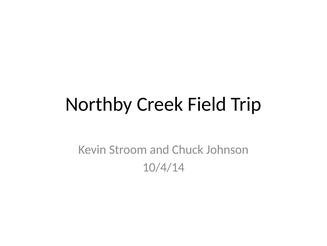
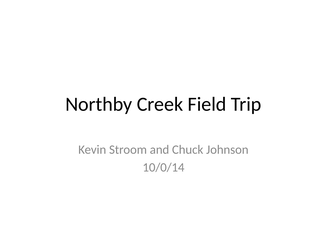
10/4/14: 10/4/14 -> 10/0/14 (164, 167)
